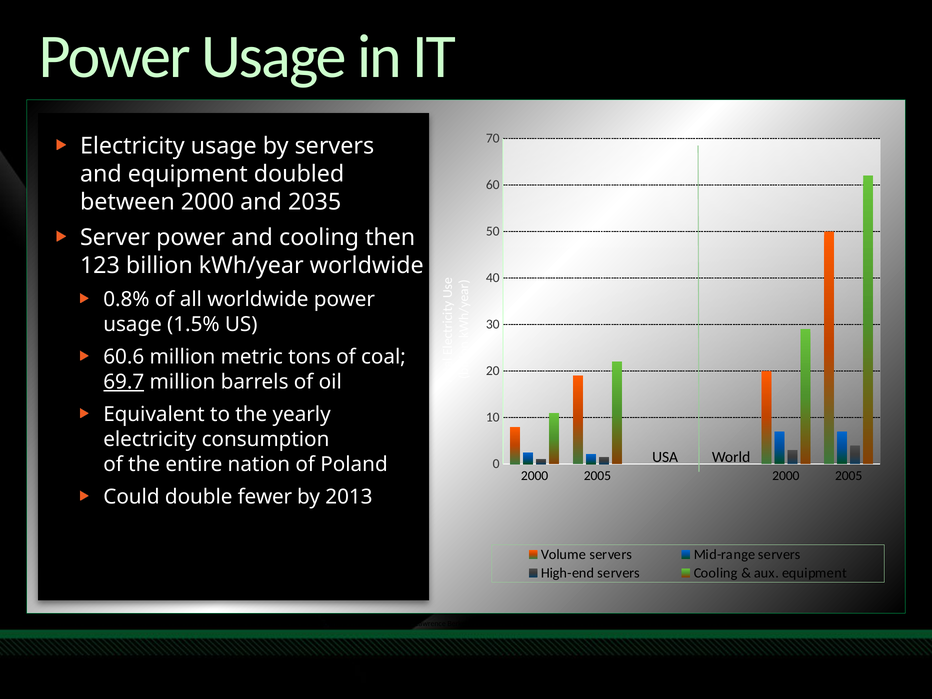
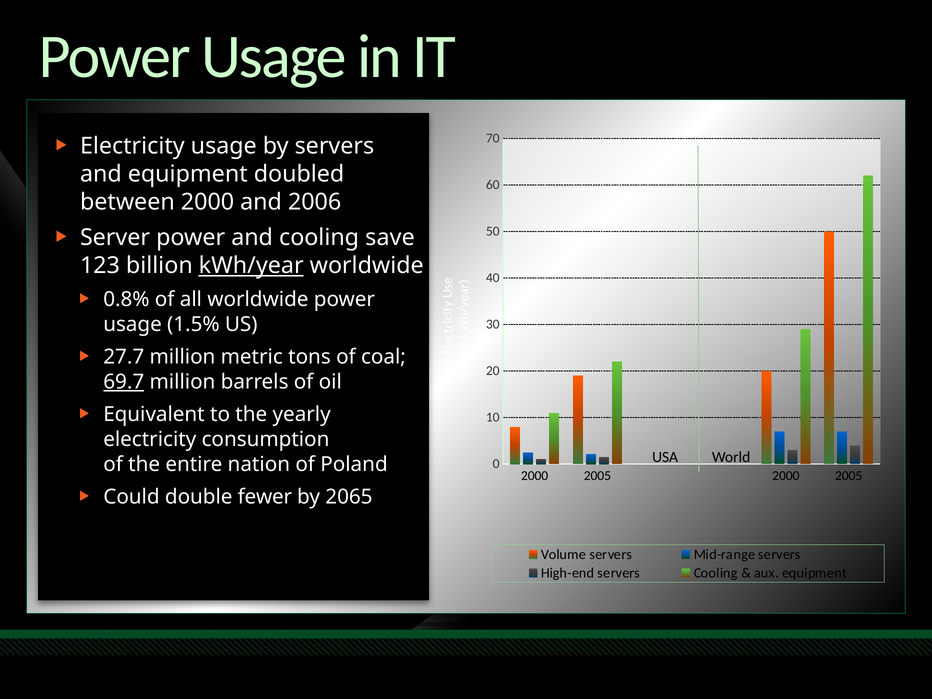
2035: 2035 -> 2006 (315, 202)
then: then -> save (390, 238)
kWh/year underline: none -> present (251, 266)
60.6: 60.6 -> 27.7 (124, 357)
2013: 2013 -> 2065 (349, 497)
